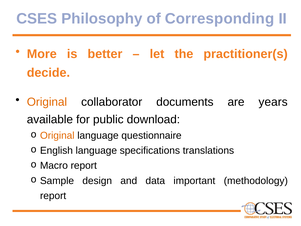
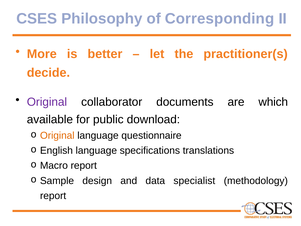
Original colour: orange -> purple (47, 102)
years: years -> which (273, 102)
important: important -> specialist (194, 181)
